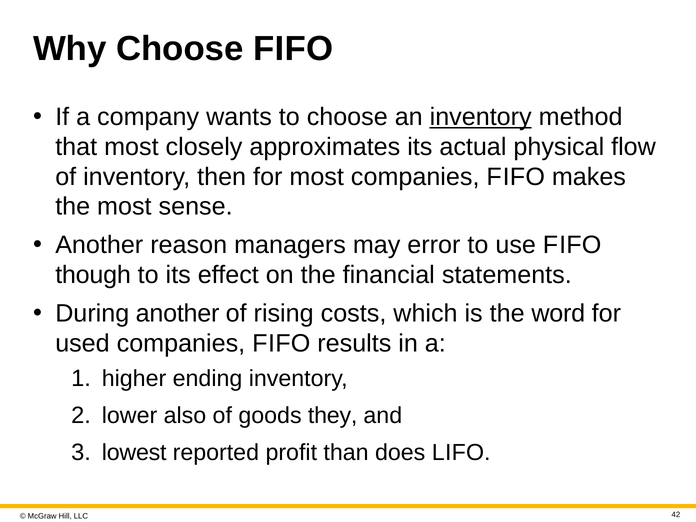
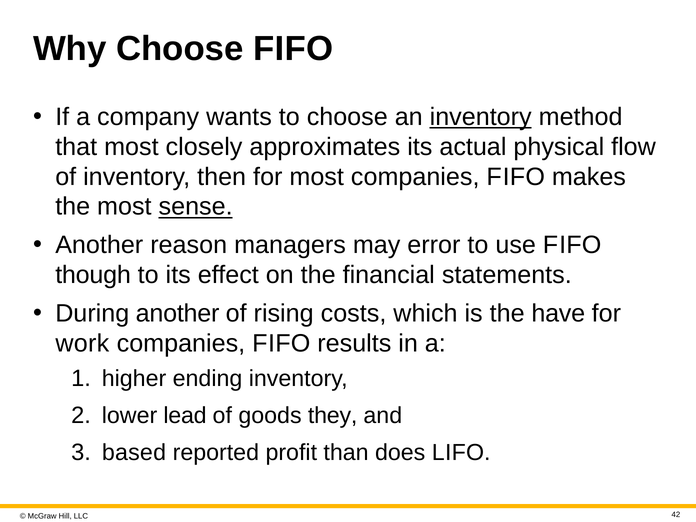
sense underline: none -> present (196, 207)
word: word -> have (558, 314)
used: used -> work (82, 343)
also: also -> lead (185, 416)
lowest: lowest -> based (134, 453)
